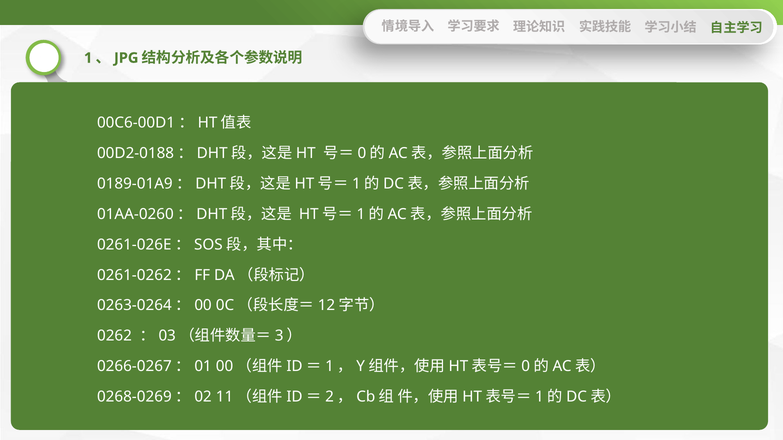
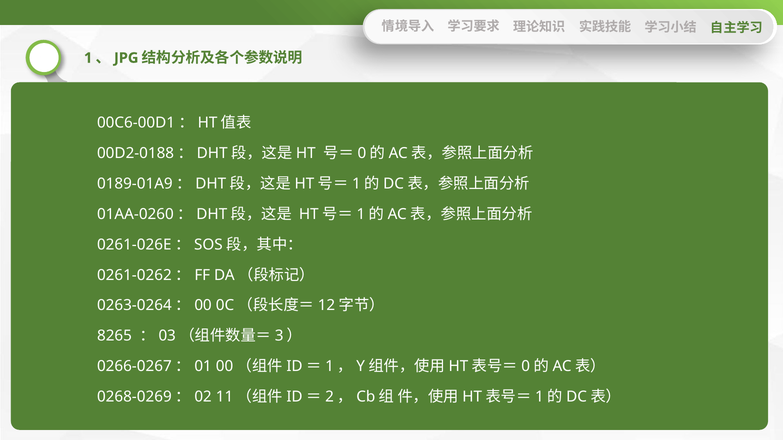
0262: 0262 -> 8265 (114, 336)
